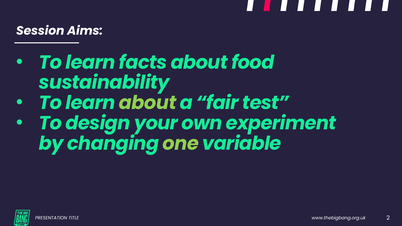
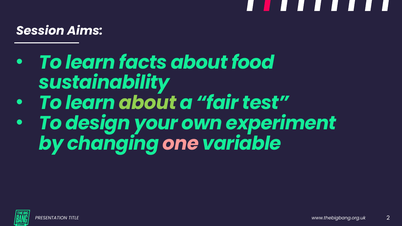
one colour: light green -> pink (181, 144)
